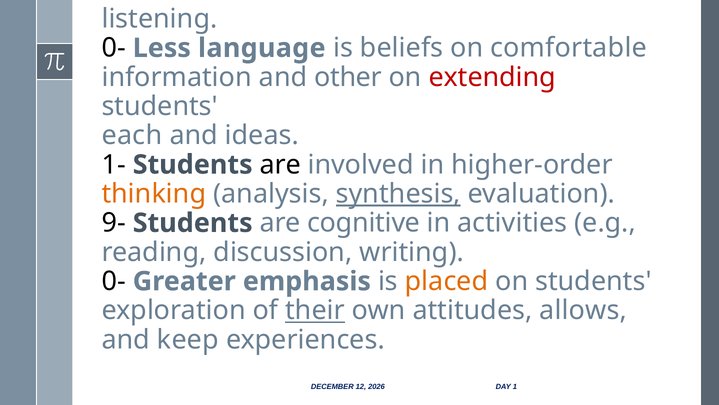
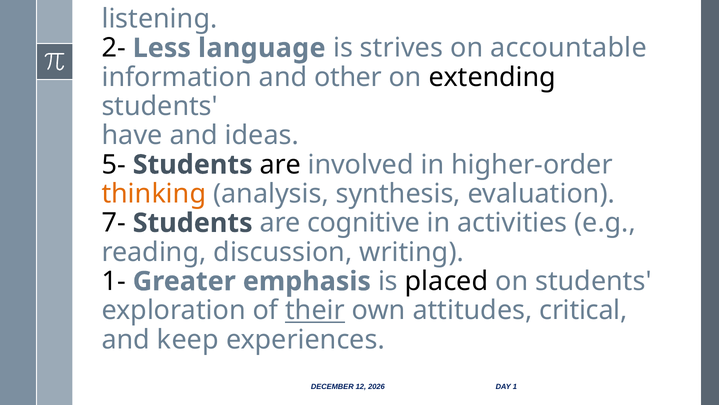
0-: 0- -> 2- (114, 48)
beliefs: beliefs -> strives (402, 48)
comfortable: comfortable -> accountable (569, 48)
extending colour: red -> black (492, 77)
each: each -> have (132, 135)
1-: 1- -> 5- (114, 164)
synthesis underline: present -> none (398, 194)
9-: 9- -> 7- (114, 223)
0-: 0- -> 1- (114, 281)
placed colour: orange -> black (447, 281)
allows: allows -> critical (583, 310)
